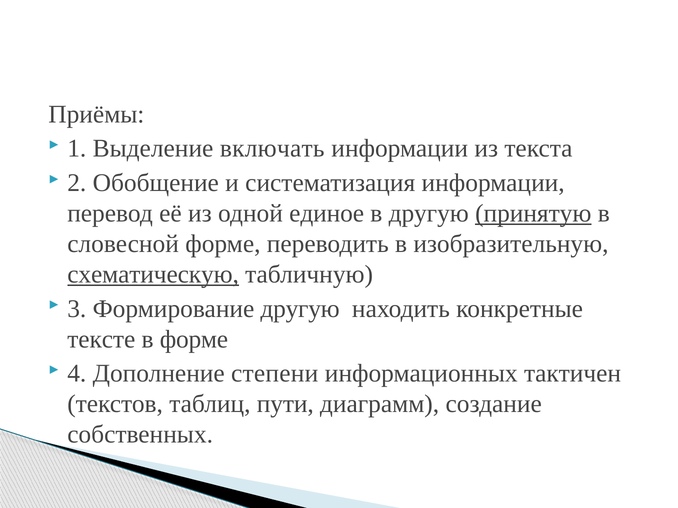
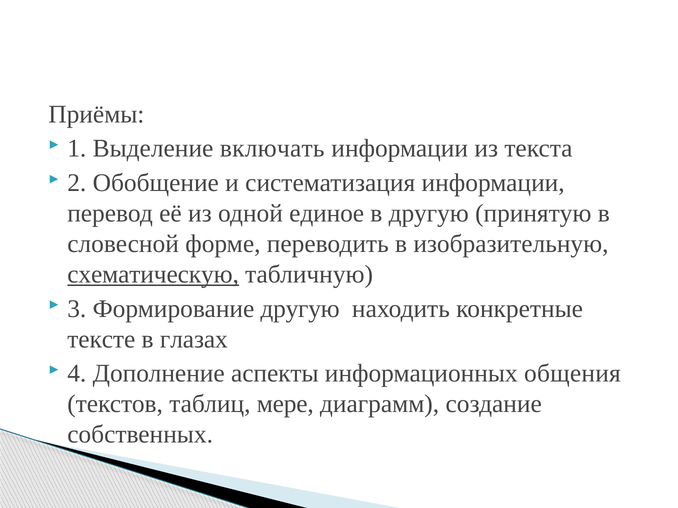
принятую underline: present -> none (533, 214)
в форме: форме -> глазах (194, 339)
степени: степени -> аспекты (275, 374)
тактичен: тактичен -> общения (572, 374)
пути: пути -> мере (285, 404)
